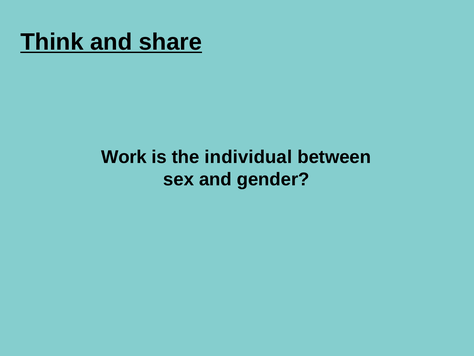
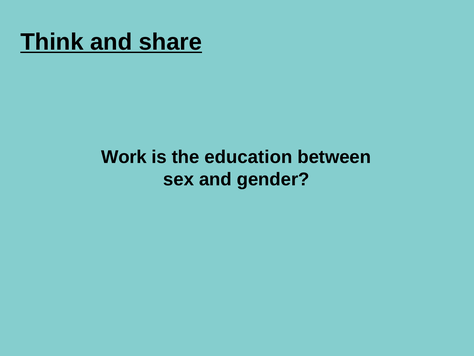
individual: individual -> education (248, 157)
